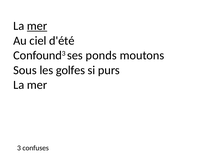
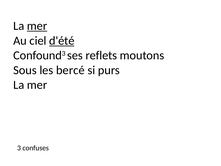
d'été underline: none -> present (62, 41)
ponds: ponds -> reflets (101, 55)
golfes: golfes -> bercé (70, 70)
